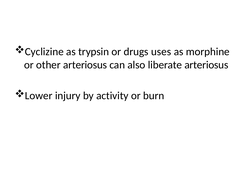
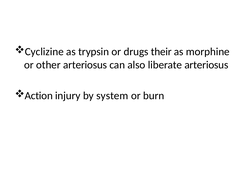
uses: uses -> their (161, 52)
Lower: Lower -> Action (39, 96)
activity: activity -> system (112, 96)
